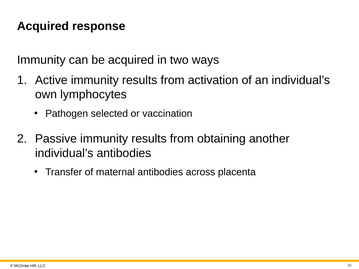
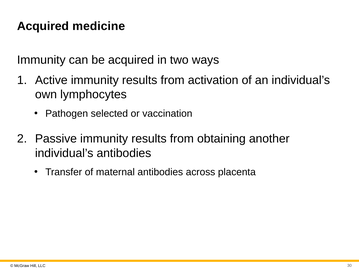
response: response -> medicine (99, 26)
